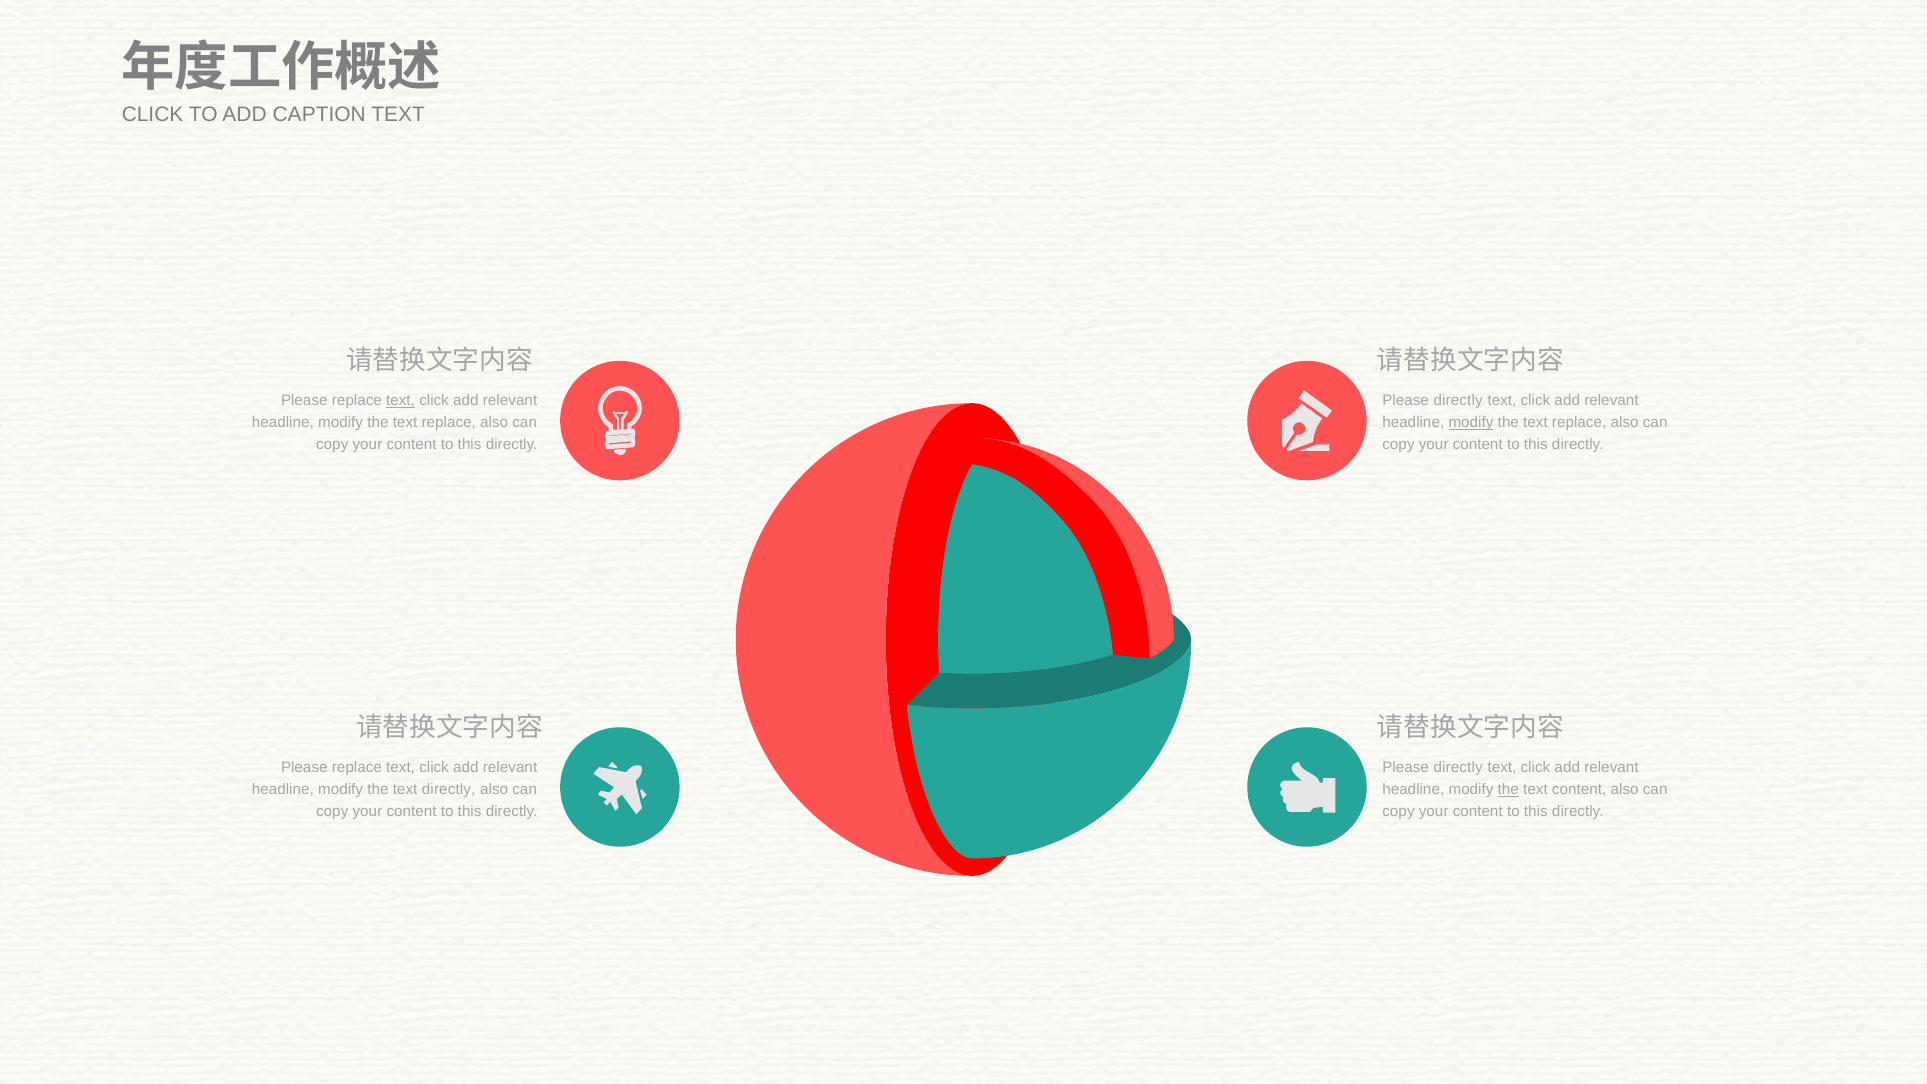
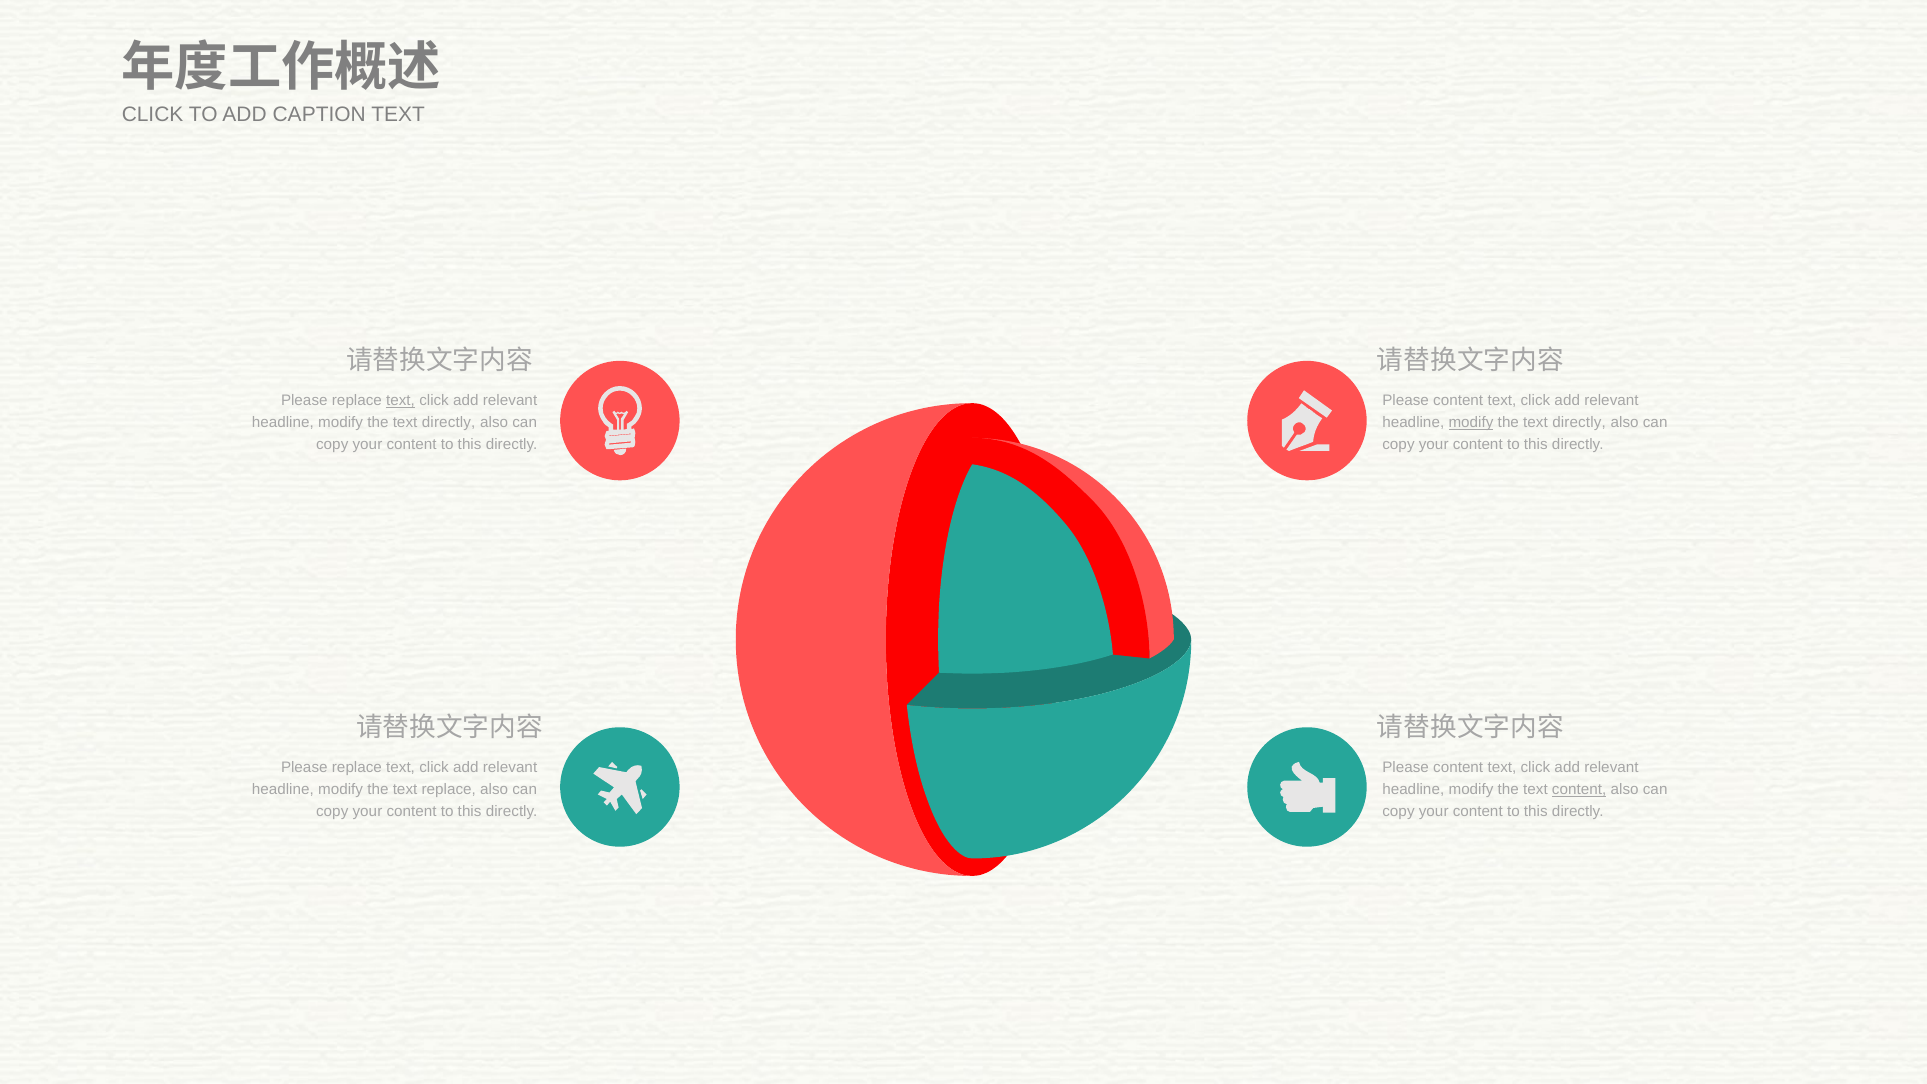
directly: directly -> content (1458, 401)
replace: replace -> directly (449, 422)
replace: replace -> directly (1579, 422)
directly: directly -> content (1458, 768)
text directly: directly -> replace (449, 789)
the underline: present -> none (1508, 789)
content underline: none -> present (1579, 789)
